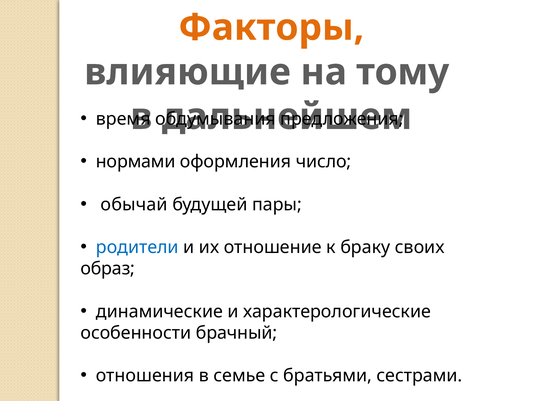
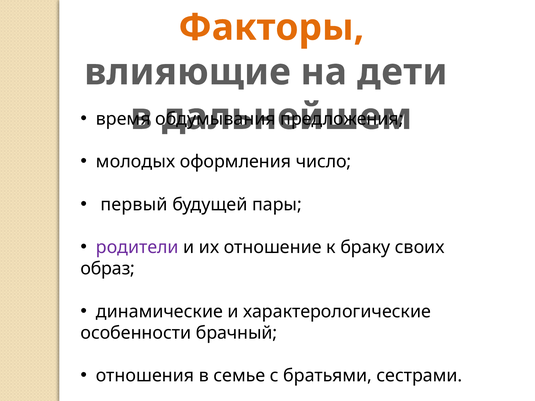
тому: тому -> дети (402, 72)
нормами: нормами -> молодых (136, 162)
обычай: обычай -> первый (134, 205)
родители colour: blue -> purple (137, 247)
